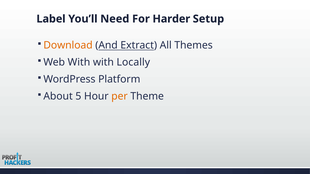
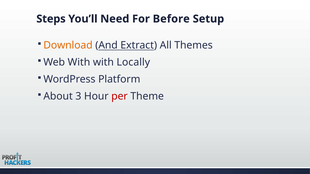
Label: Label -> Steps (51, 19)
Harder: Harder -> Before (171, 19)
5: 5 -> 3 (78, 96)
per colour: orange -> red (120, 96)
